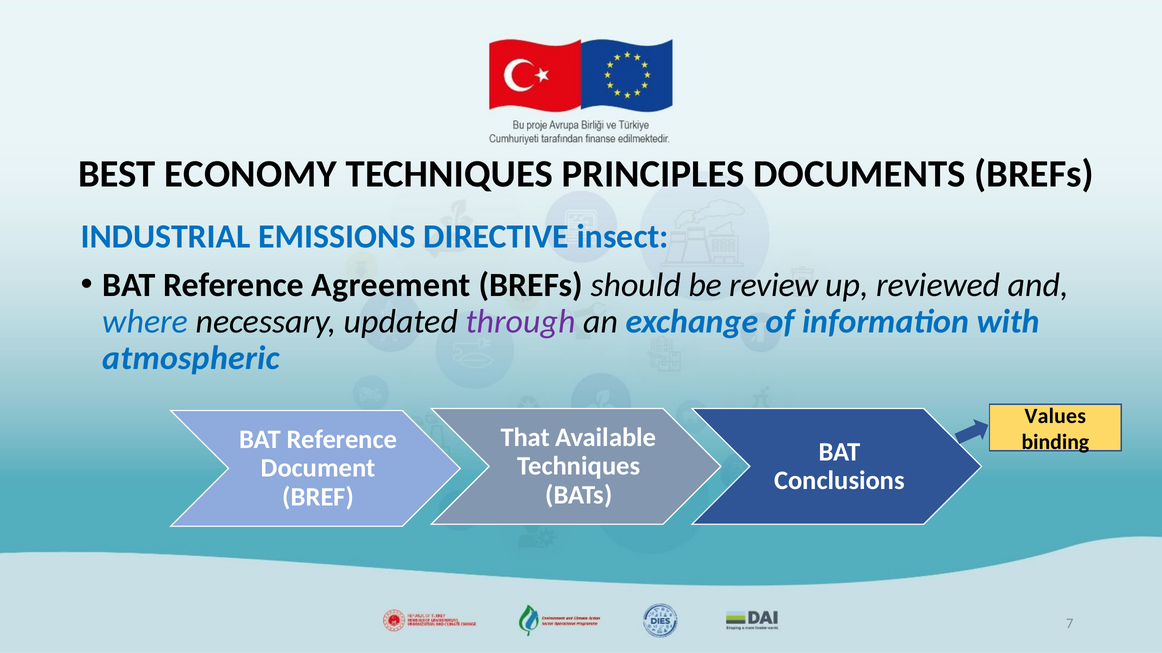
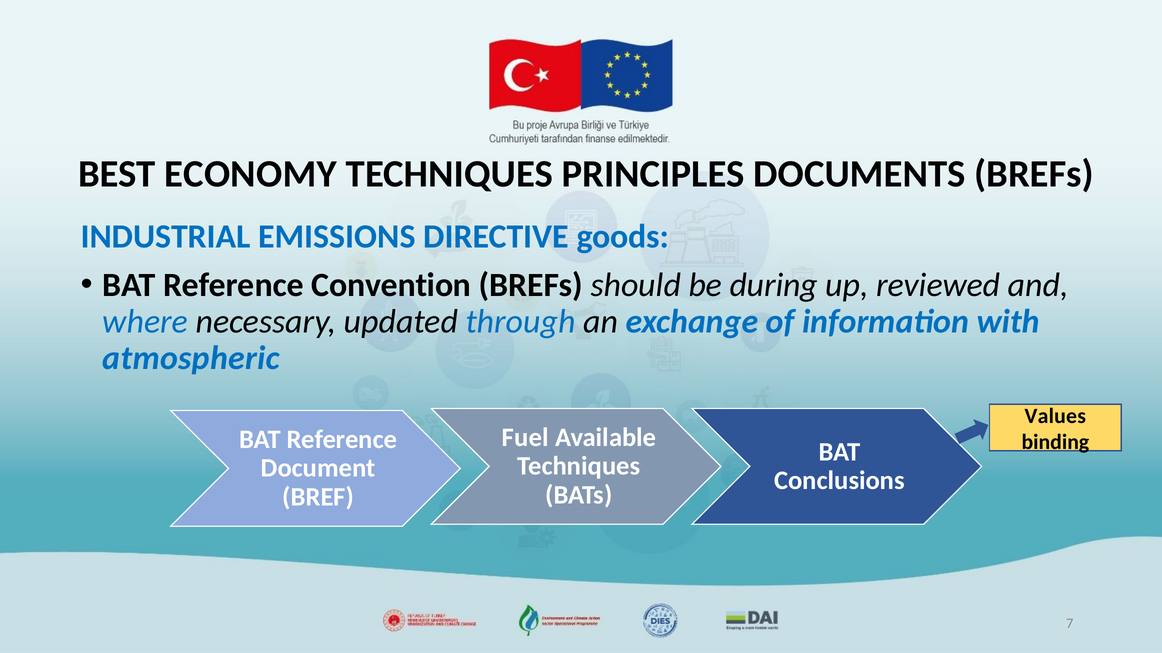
insect: insect -> goods (623, 237)
Agreement: Agreement -> Convention (391, 285)
review: review -> during (774, 285)
through colour: purple -> blue (521, 322)
That: That -> Fuel (525, 438)
